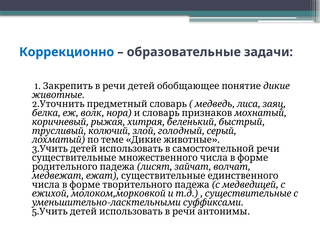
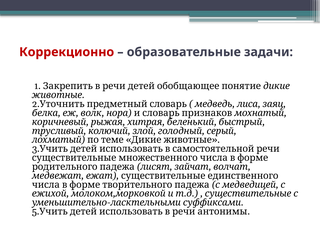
Коррекционно colour: blue -> red (67, 52)
